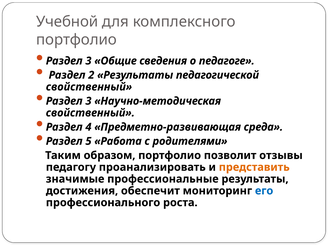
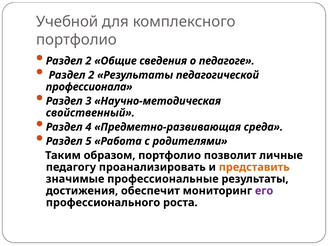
3: 3 -> 2 (88, 61)
свойственный: свойственный -> профессионала (89, 87)
отзывы: отзывы -> личные (281, 155)
его colour: blue -> purple (264, 191)
